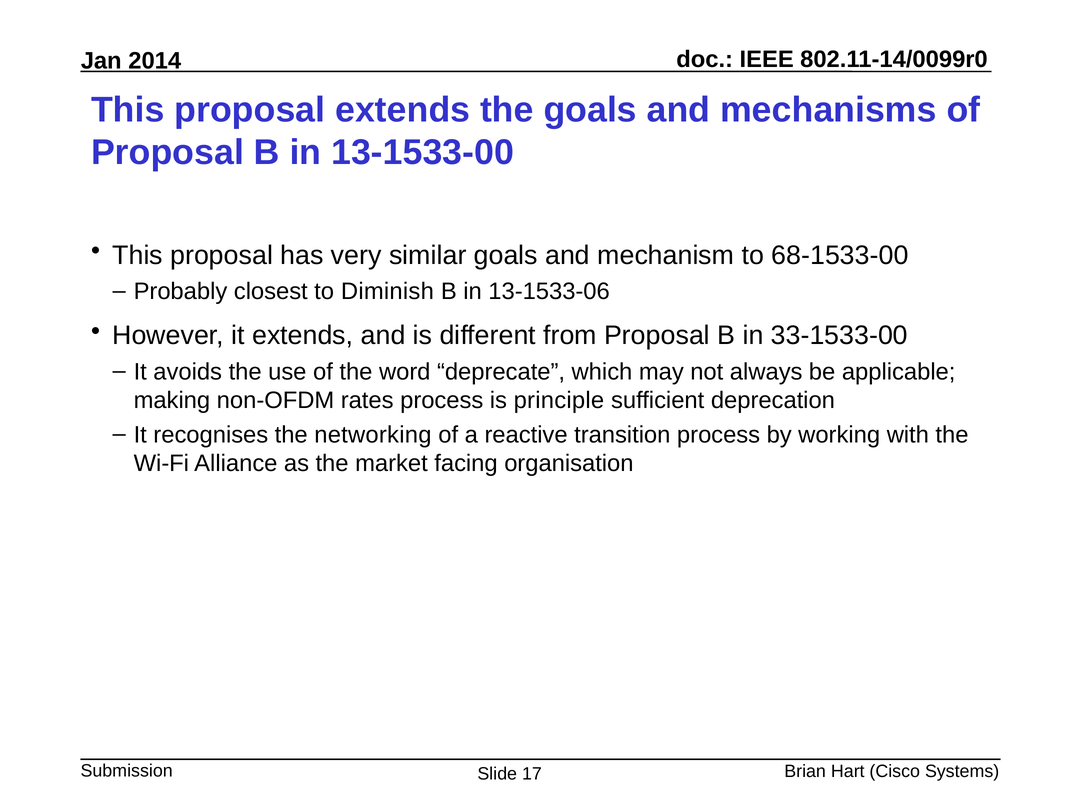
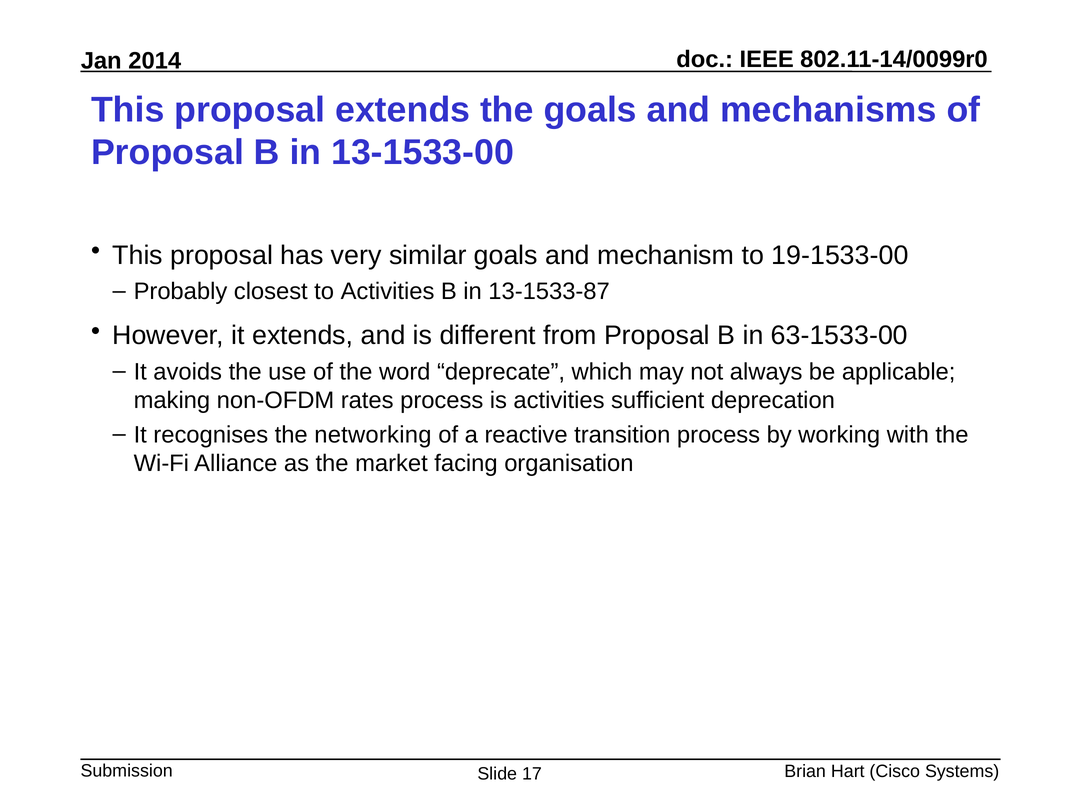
68-1533-00: 68-1533-00 -> 19-1533-00 (840, 255)
to Diminish: Diminish -> Activities (388, 292)
13-1533-06: 13-1533-06 -> 13-1533-87 (549, 292)
33-1533-00: 33-1533-00 -> 63-1533-00 (839, 336)
is principle: principle -> activities (559, 400)
